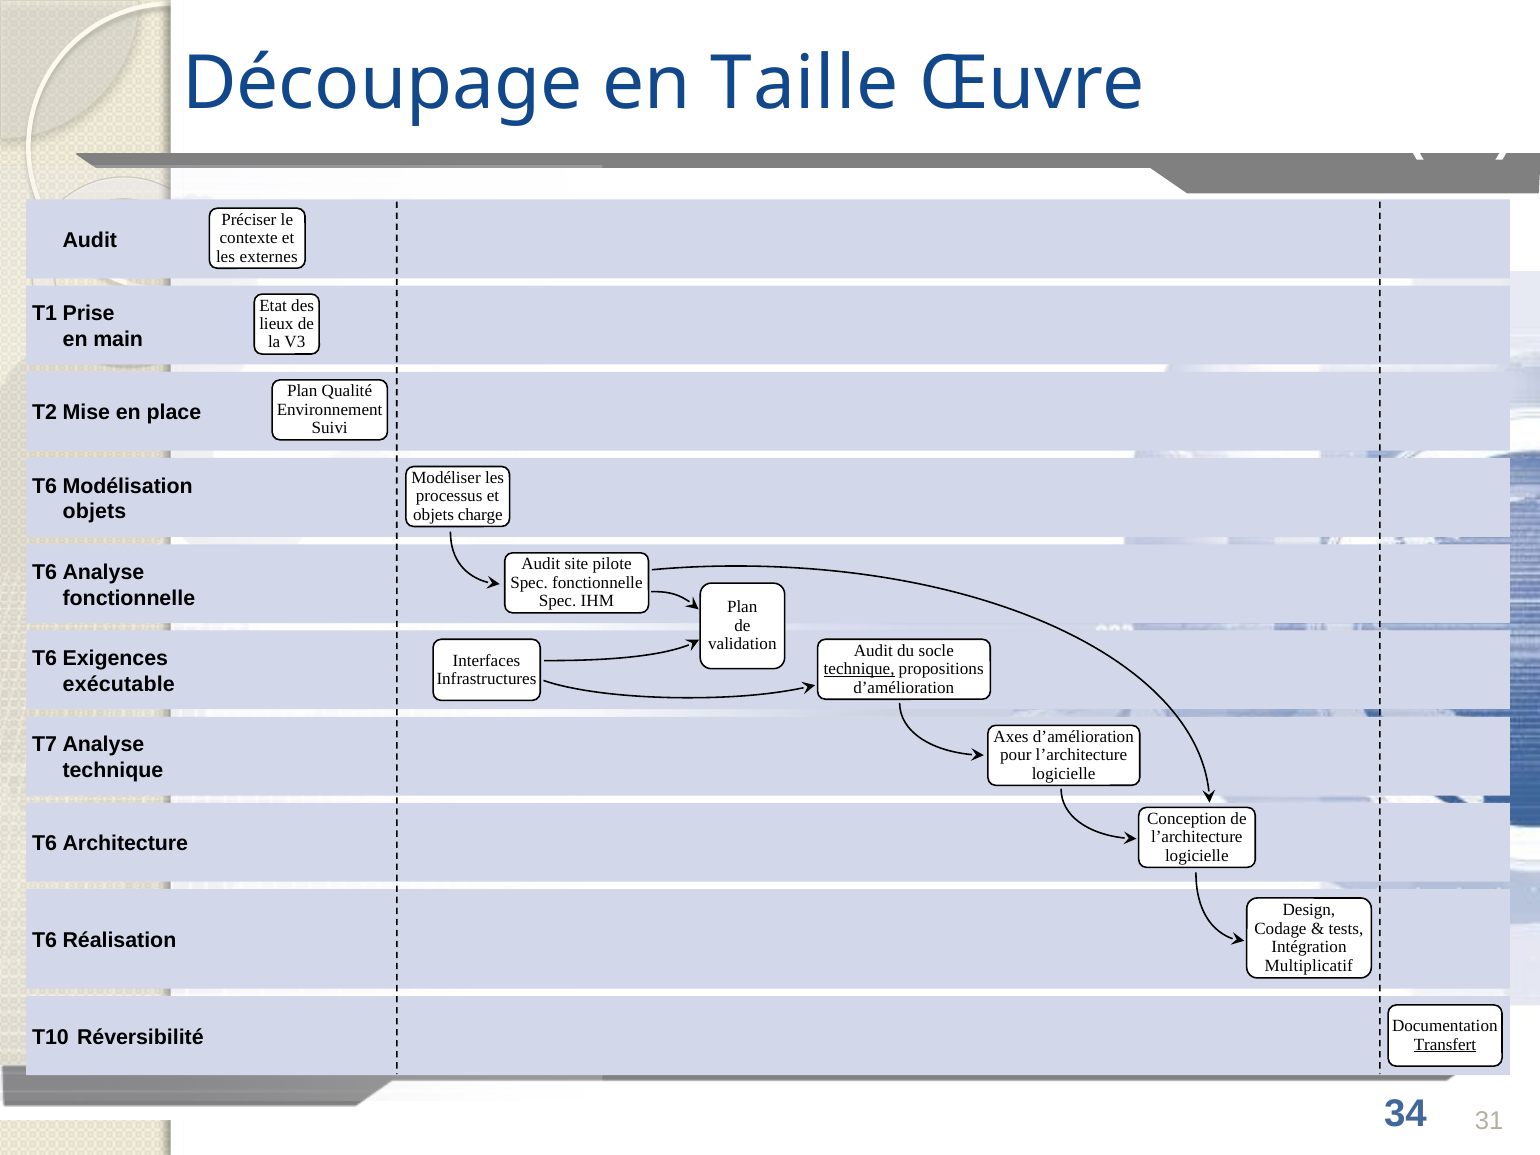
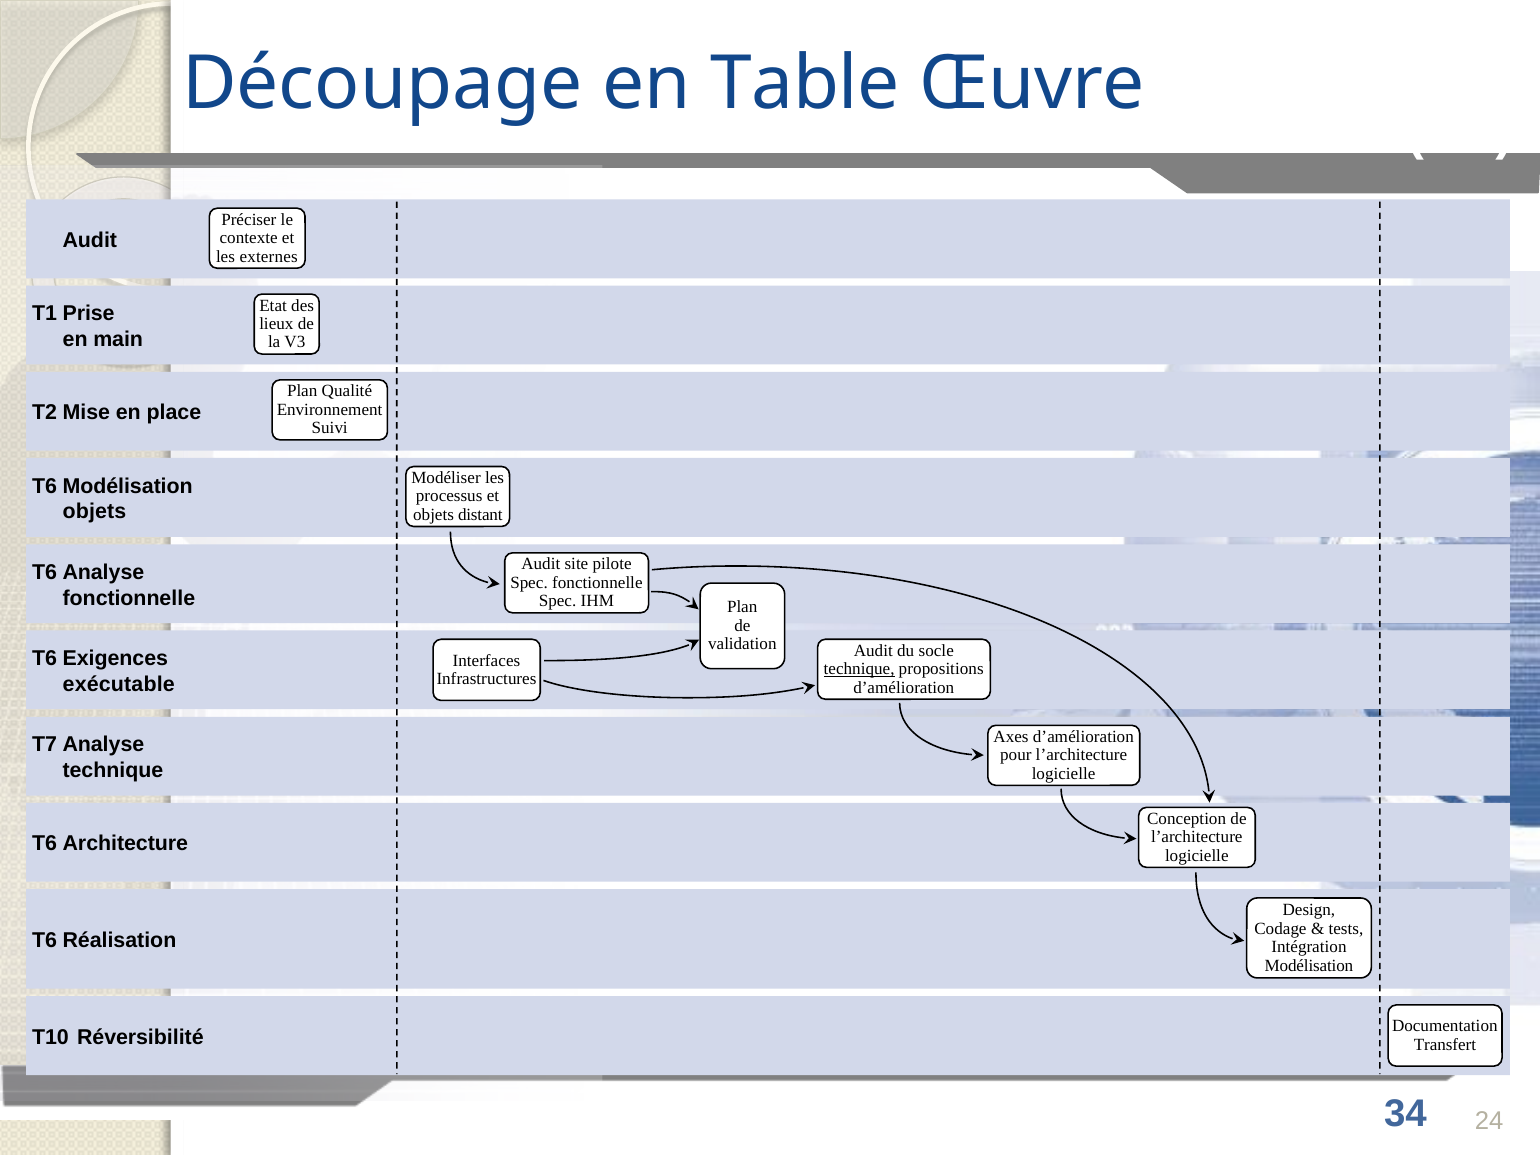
Taille: Taille -> Table (805, 83)
charge: charge -> distant (480, 515)
Multiplicatif: Multiplicatif -> Modélisation (1309, 965)
Transfert underline: present -> none (1445, 1045)
31: 31 -> 24 (1489, 1121)
